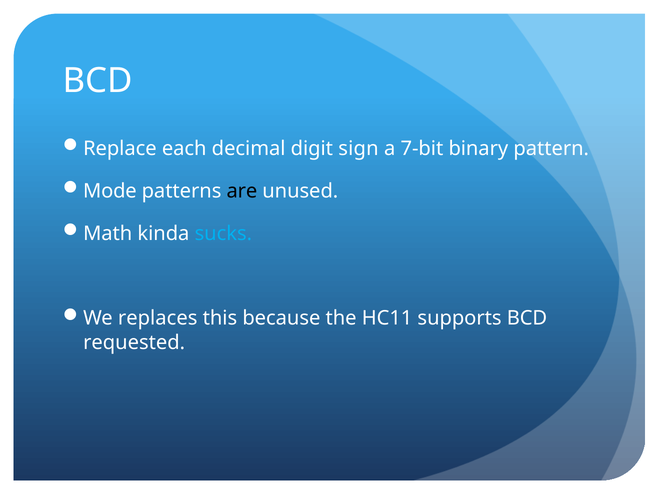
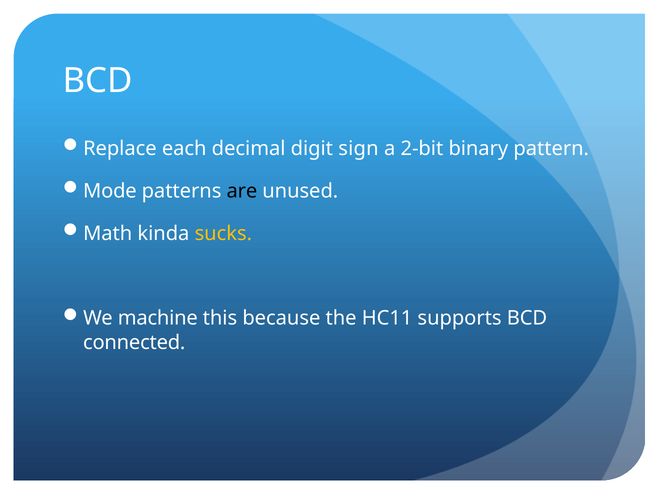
7-bit: 7-bit -> 2-bit (422, 149)
sucks colour: light blue -> yellow (223, 234)
replaces: replaces -> machine (158, 318)
requested: requested -> connected (134, 343)
